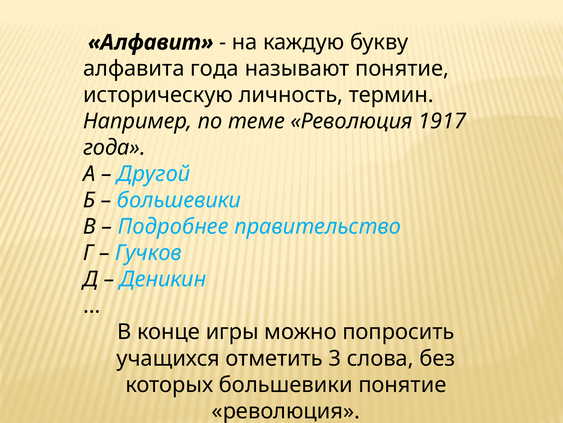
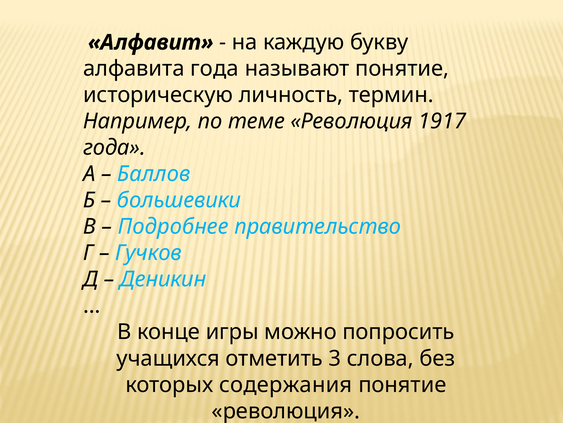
Другой: Другой -> Баллов (154, 174)
которых большевики: большевики -> содержания (286, 384)
